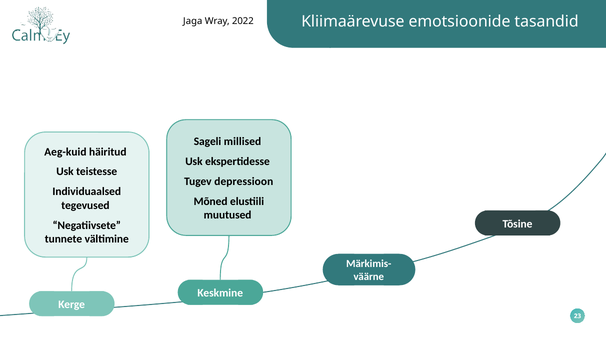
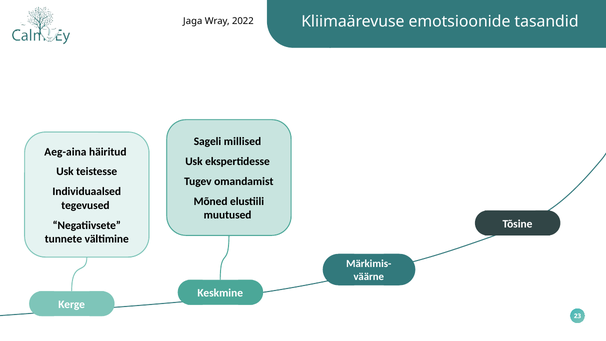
Aeg-kuid: Aeg-kuid -> Aeg-aina (65, 152)
depressioon: depressioon -> omandamist (244, 181)
